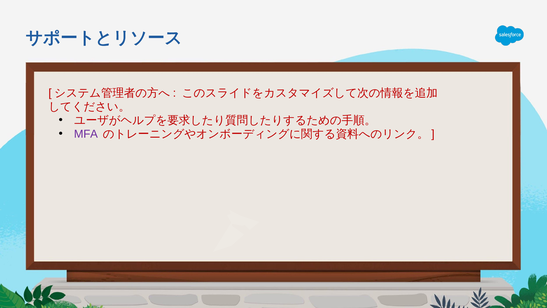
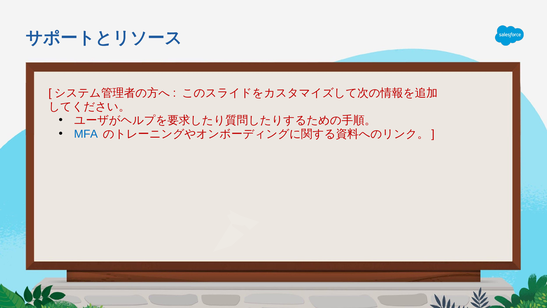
MFA colour: purple -> blue (86, 134)
